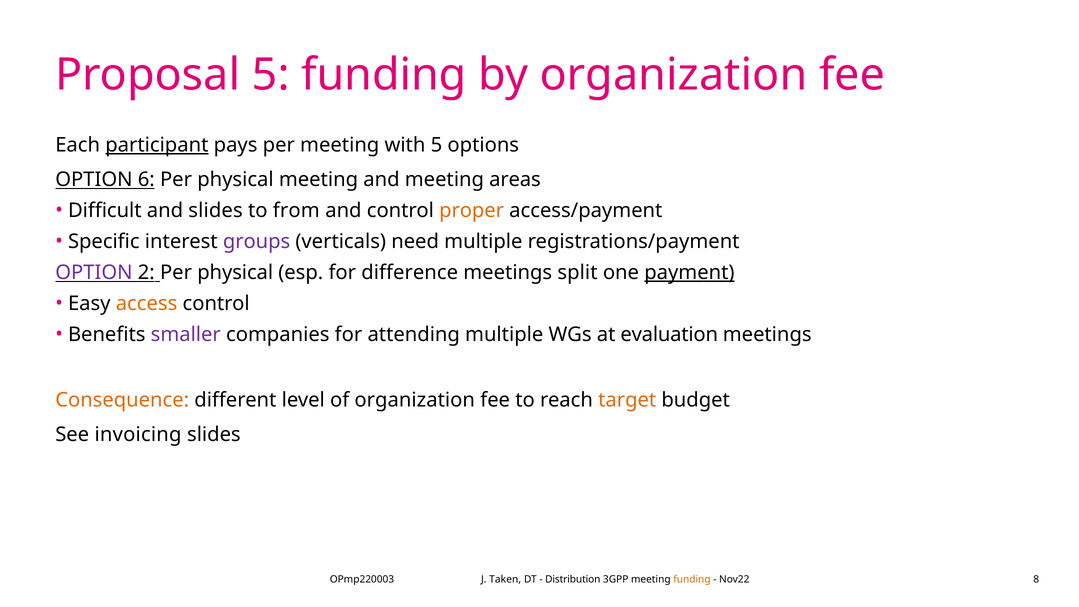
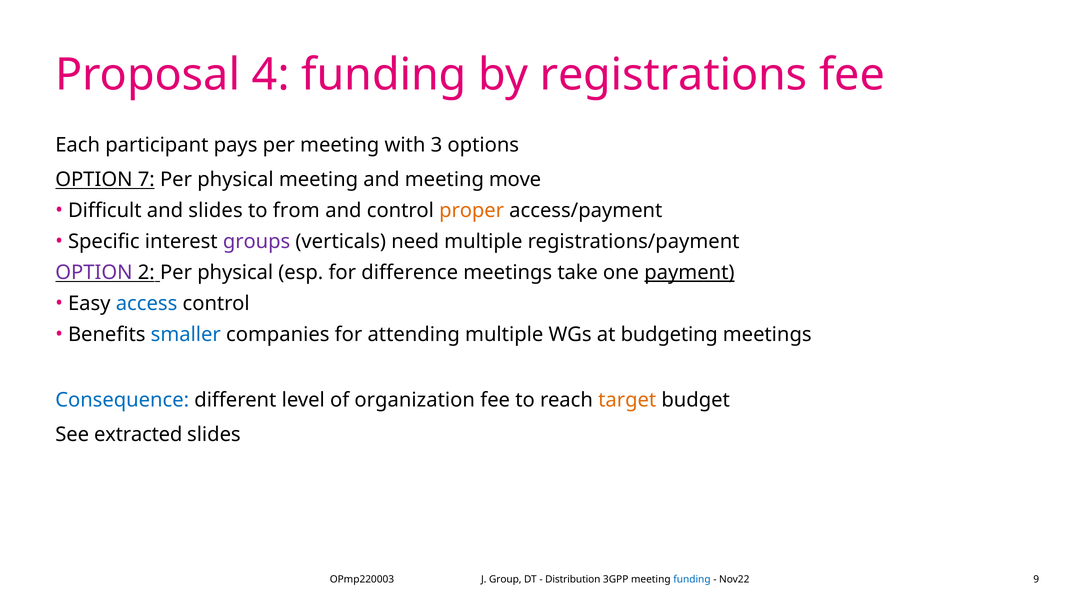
Proposal 5: 5 -> 4 (271, 75)
by organization: organization -> registrations (674, 75)
participant underline: present -> none (157, 145)
with 5: 5 -> 3 (436, 145)
6: 6 -> 7 (146, 179)
areas: areas -> move (515, 179)
split: split -> take (578, 272)
access colour: orange -> blue (147, 304)
smaller colour: purple -> blue (186, 335)
evaluation: evaluation -> budgeting (669, 335)
Consequence colour: orange -> blue (122, 400)
invoicing: invoicing -> extracted (138, 434)
Taken: Taken -> Group (505, 579)
funding colour: orange -> blue (692, 579)
8: 8 -> 9 (1036, 579)
